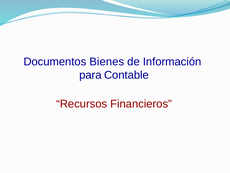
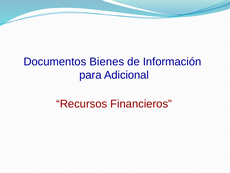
Contable: Contable -> Adicional (126, 75)
